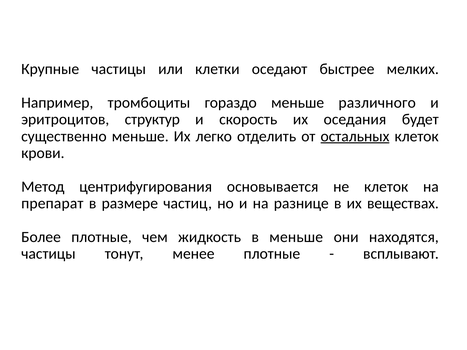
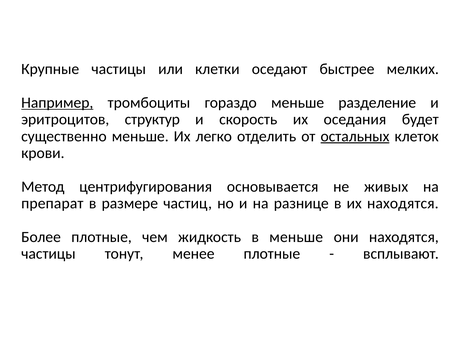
Например underline: none -> present (57, 103)
различного: различного -> разделение (377, 103)
не клеток: клеток -> живых (386, 187)
их веществах: веществах -> находятся (403, 204)
